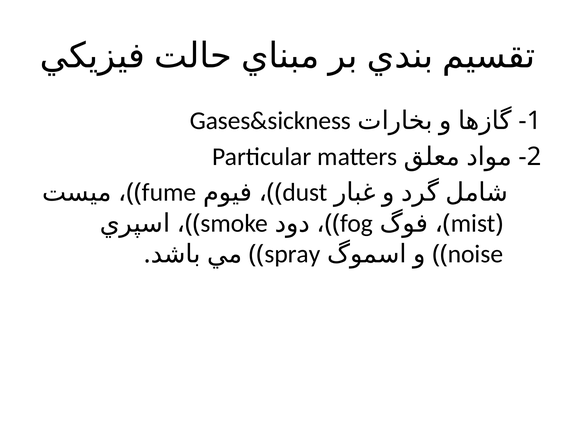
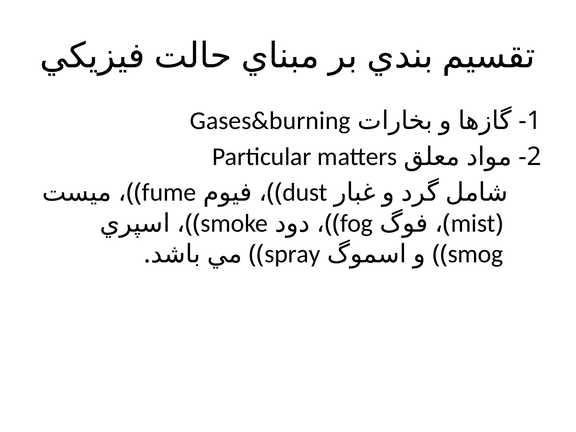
Gases&sickness: Gases&sickness -> Gases&burning (270, 121)
noise: noise -> smog (475, 254)
